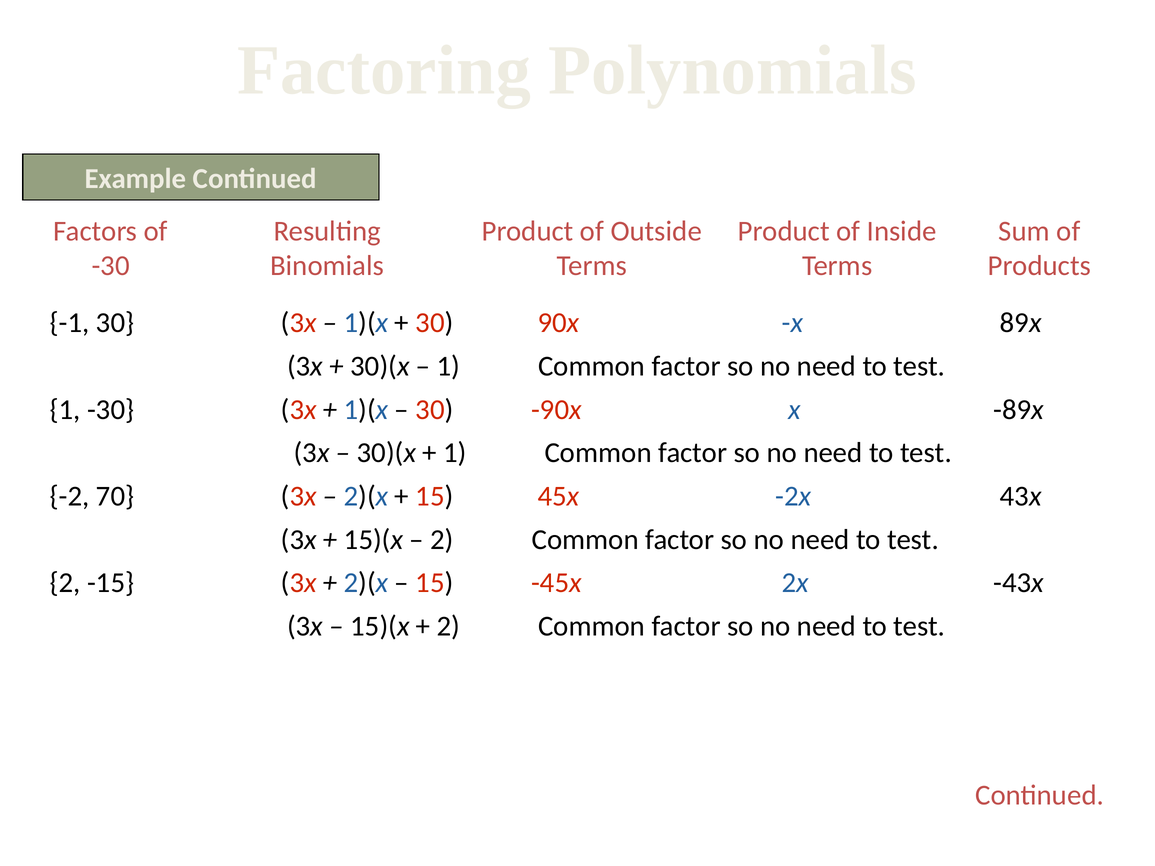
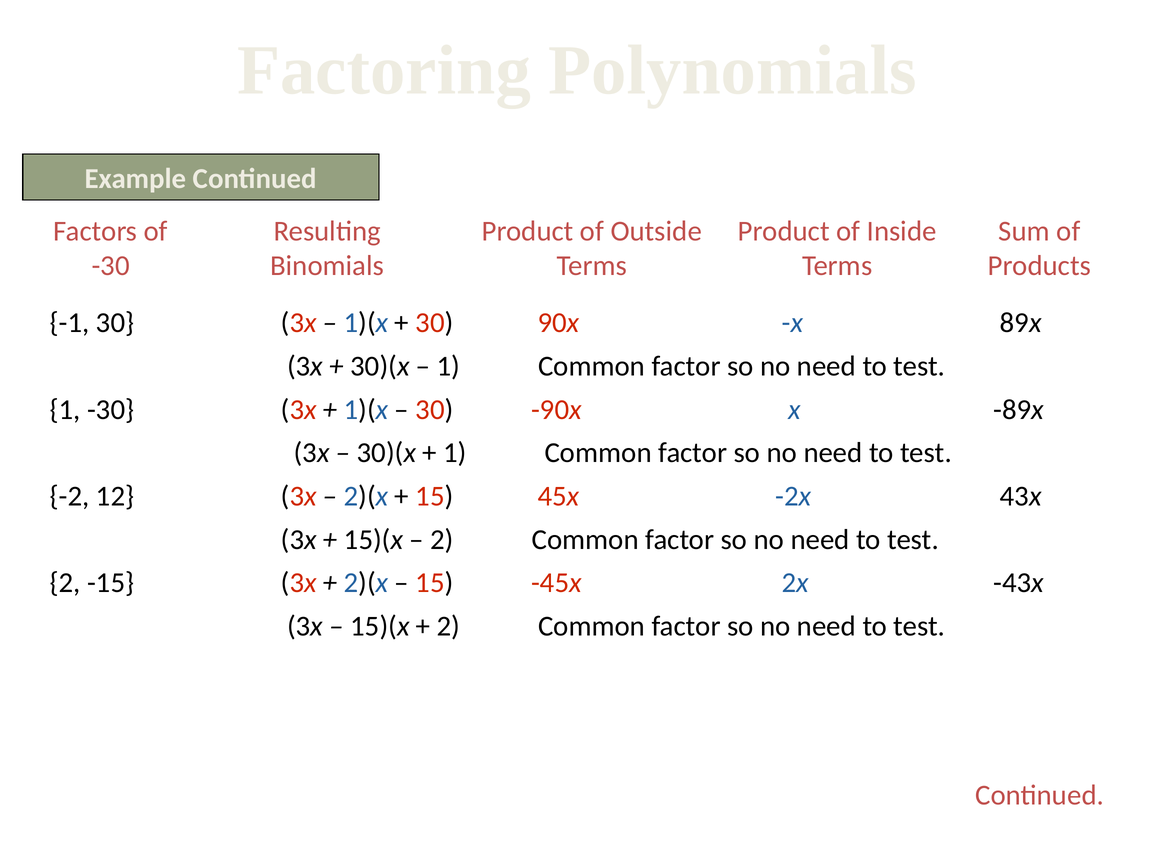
70: 70 -> 12 (115, 496)
